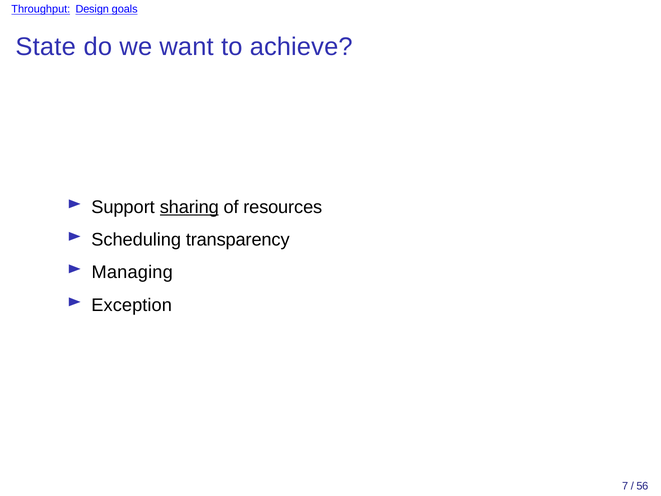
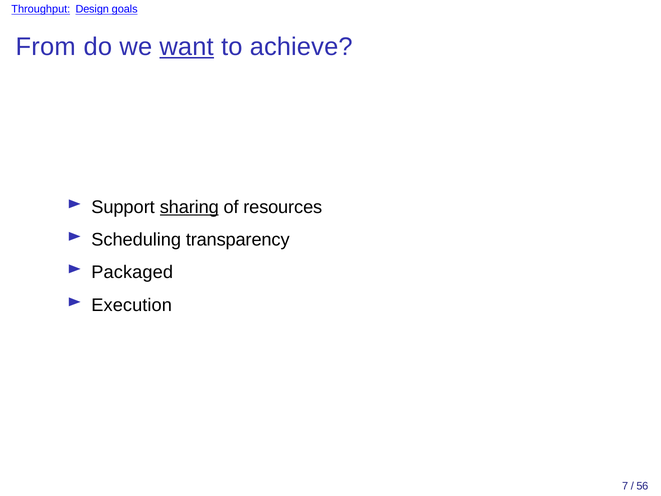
State: State -> From (46, 47)
want underline: none -> present (187, 47)
Managing: Managing -> Packaged (132, 273)
Exception: Exception -> Execution (132, 305)
